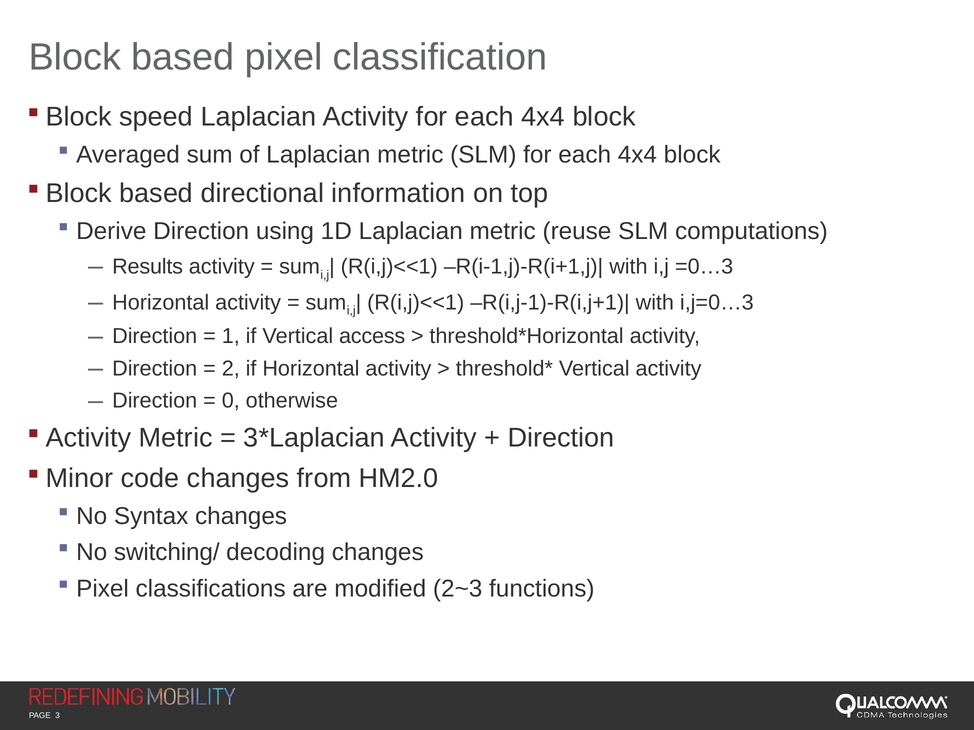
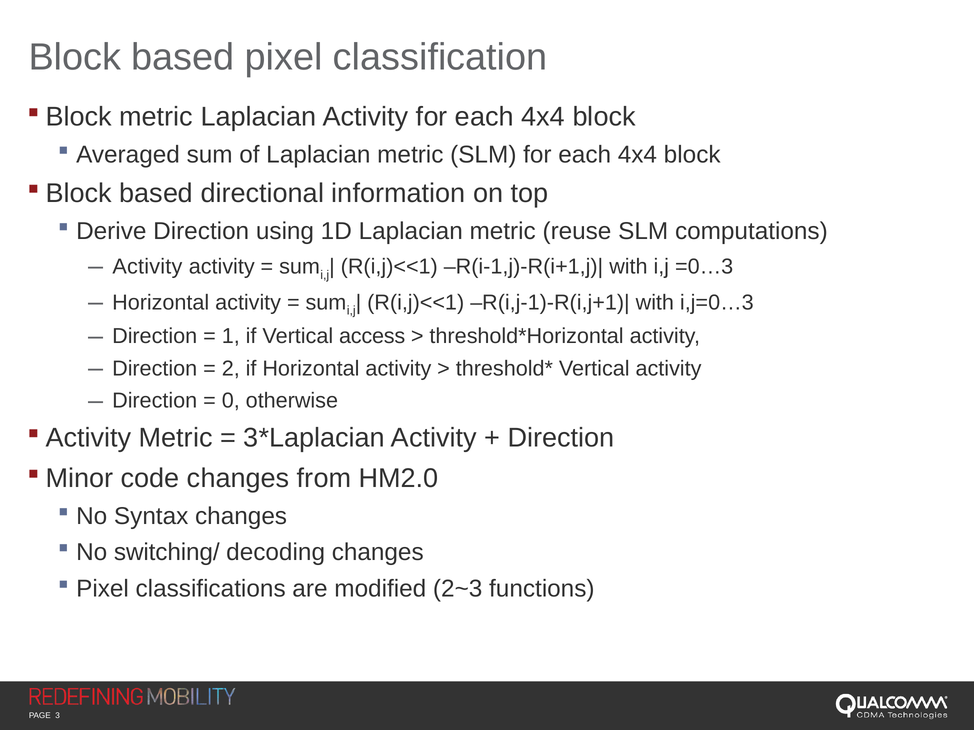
speed: speed -> metric (156, 117)
Results: Results -> Activity (147, 267)
